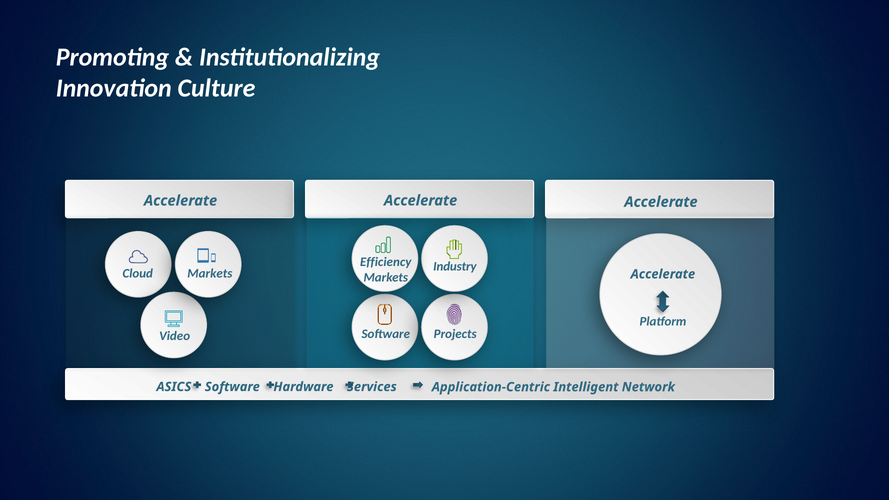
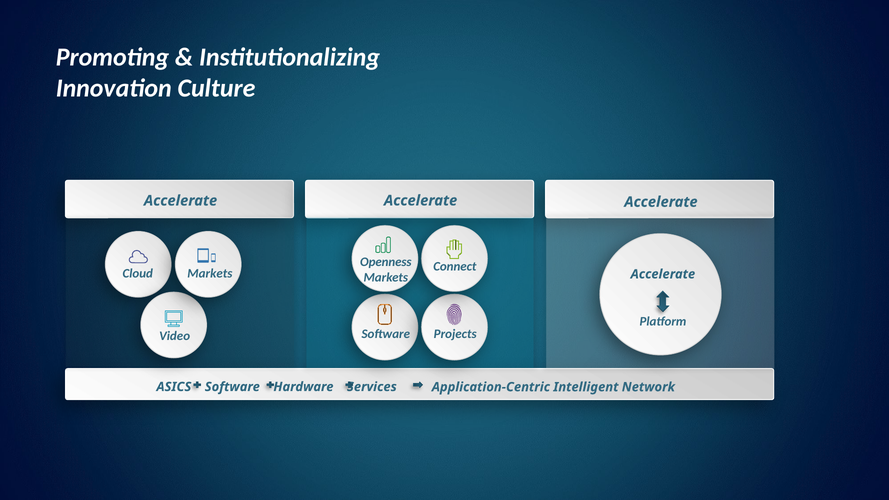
Efficiency: Efficiency -> Openness (386, 262)
Industry: Industry -> Connect (455, 267)
